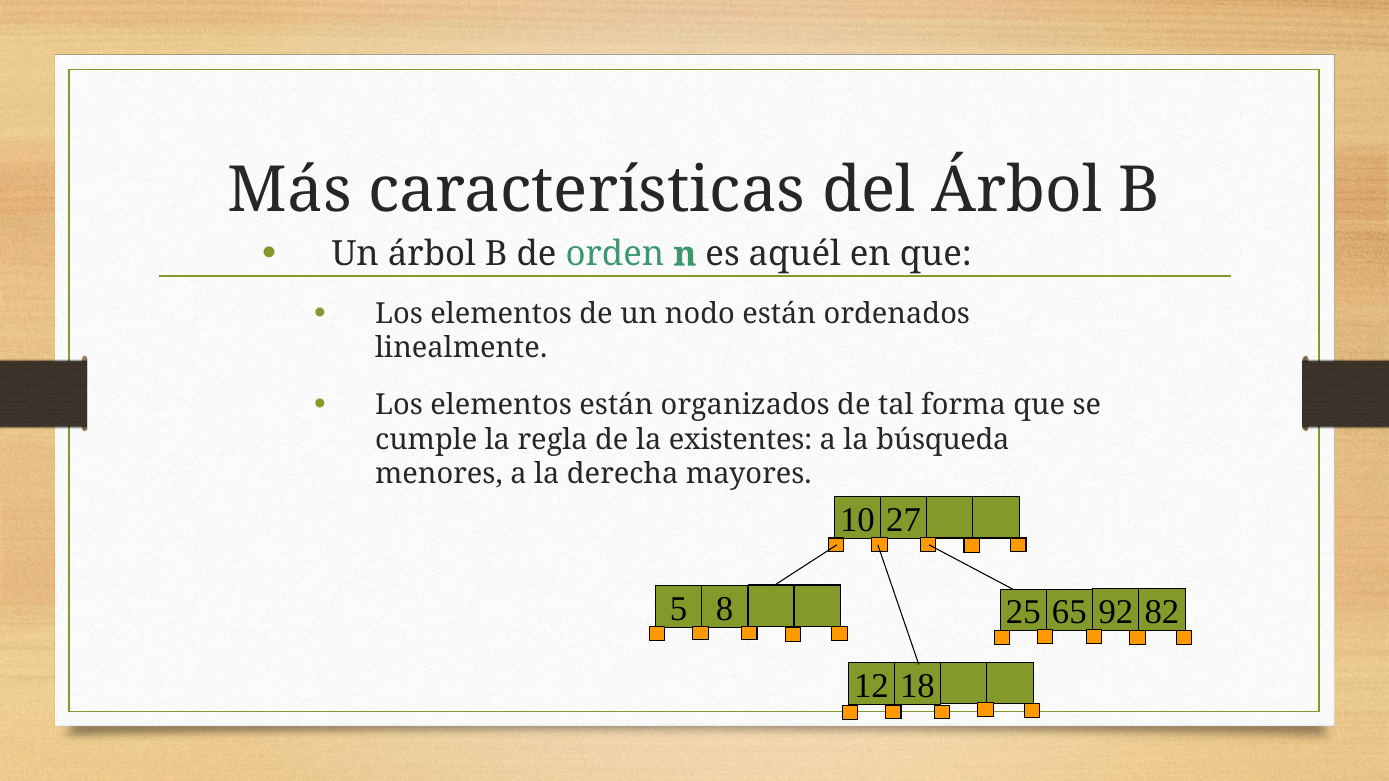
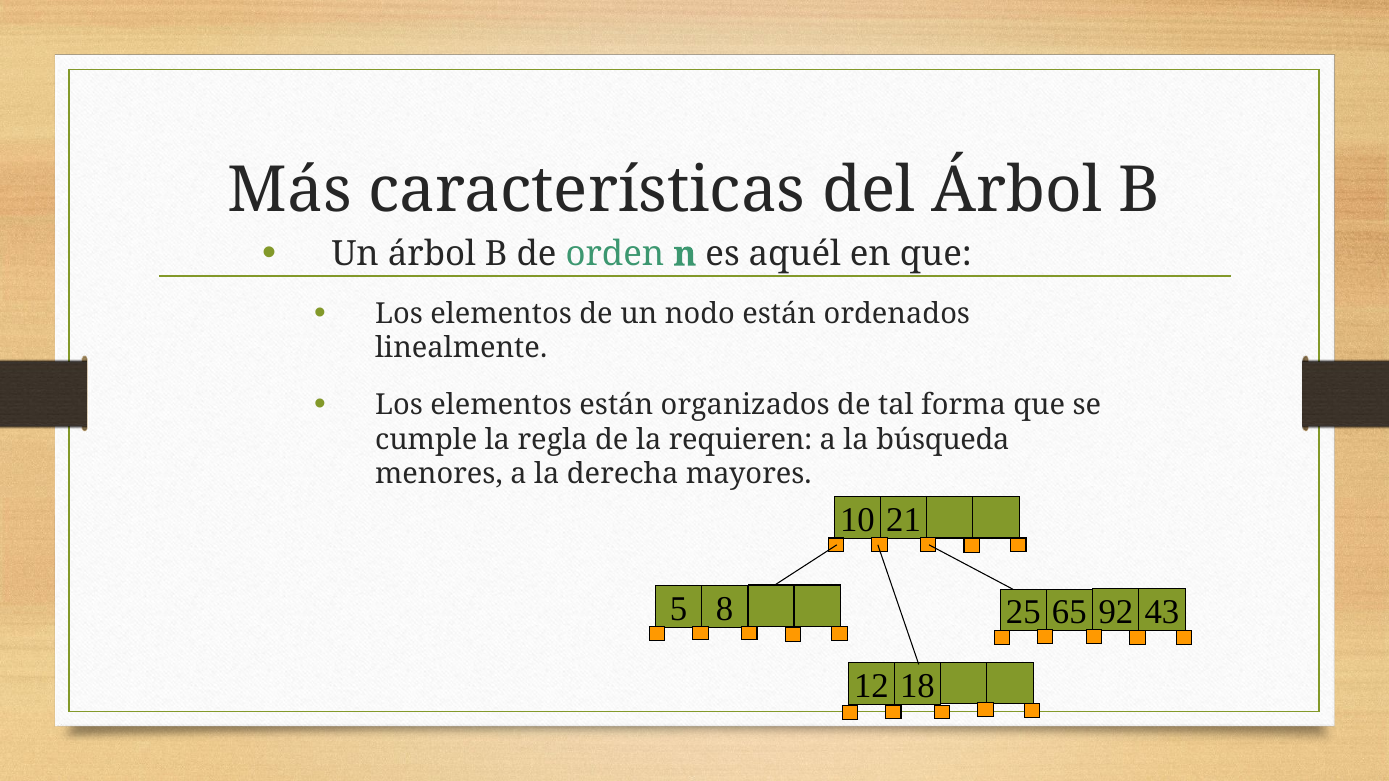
existentes: existentes -> requieren (741, 440)
27: 27 -> 21 (904, 520)
82: 82 -> 43 (1162, 612)
